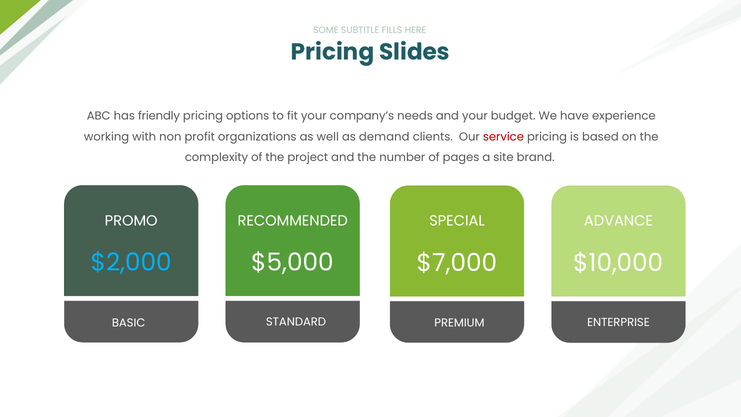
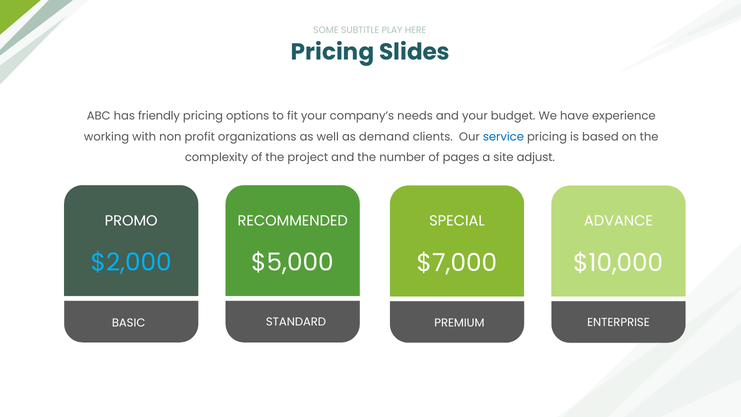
FILLS: FILLS -> PLAY (392, 30)
service colour: red -> blue (503, 137)
brand: brand -> adjust (536, 158)
